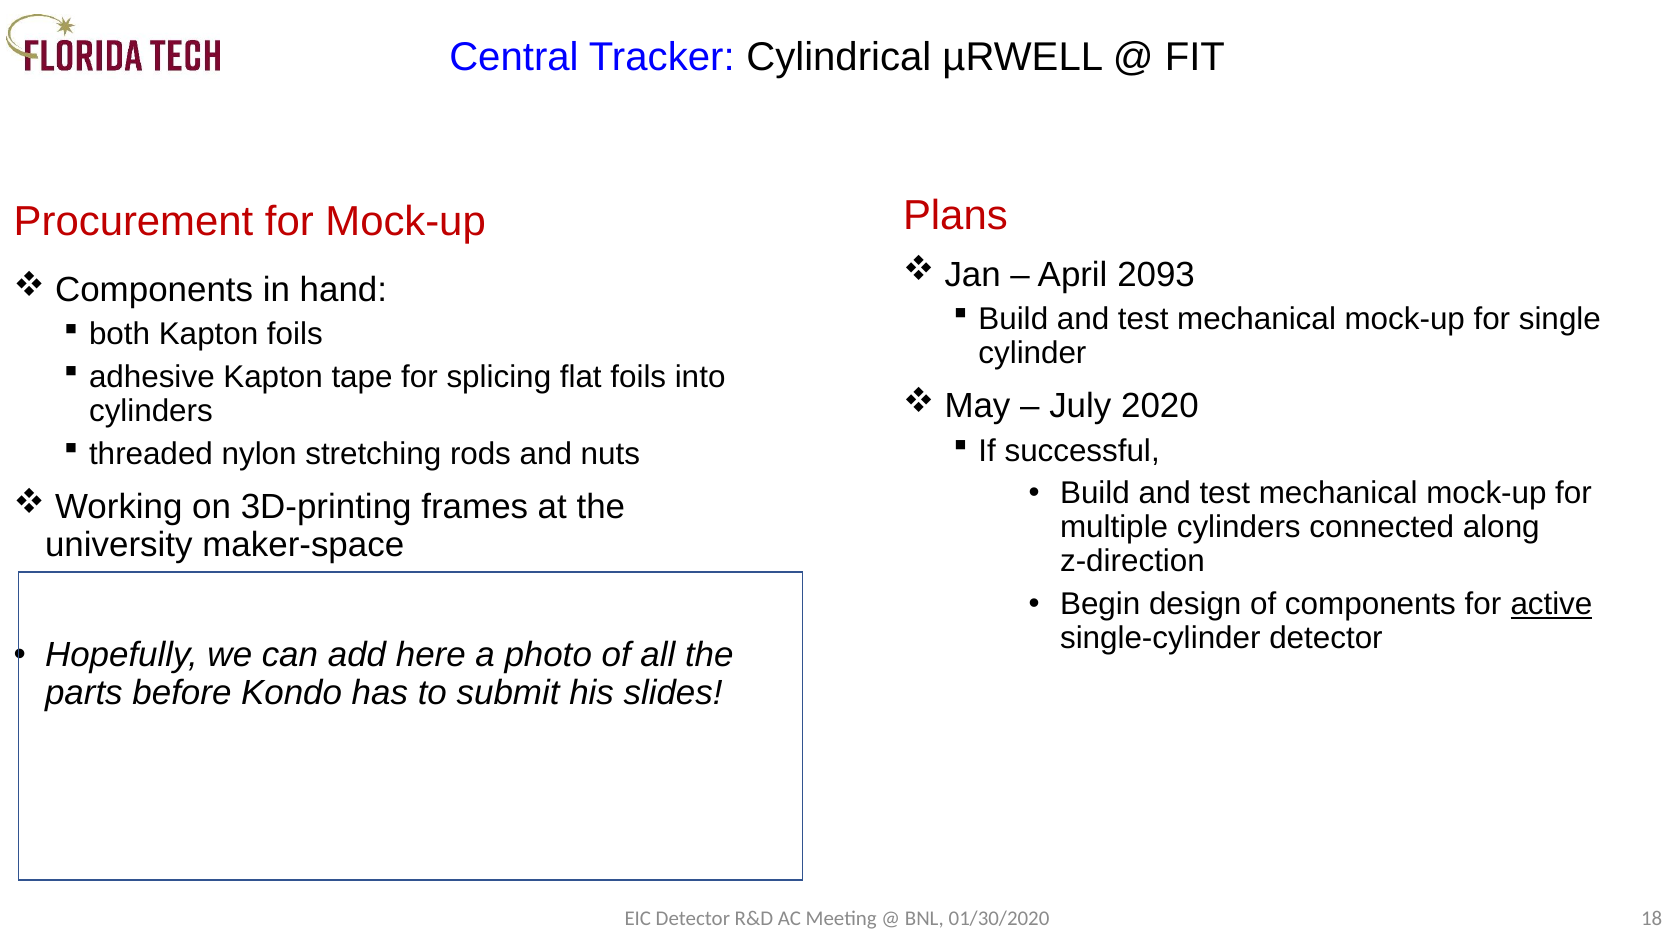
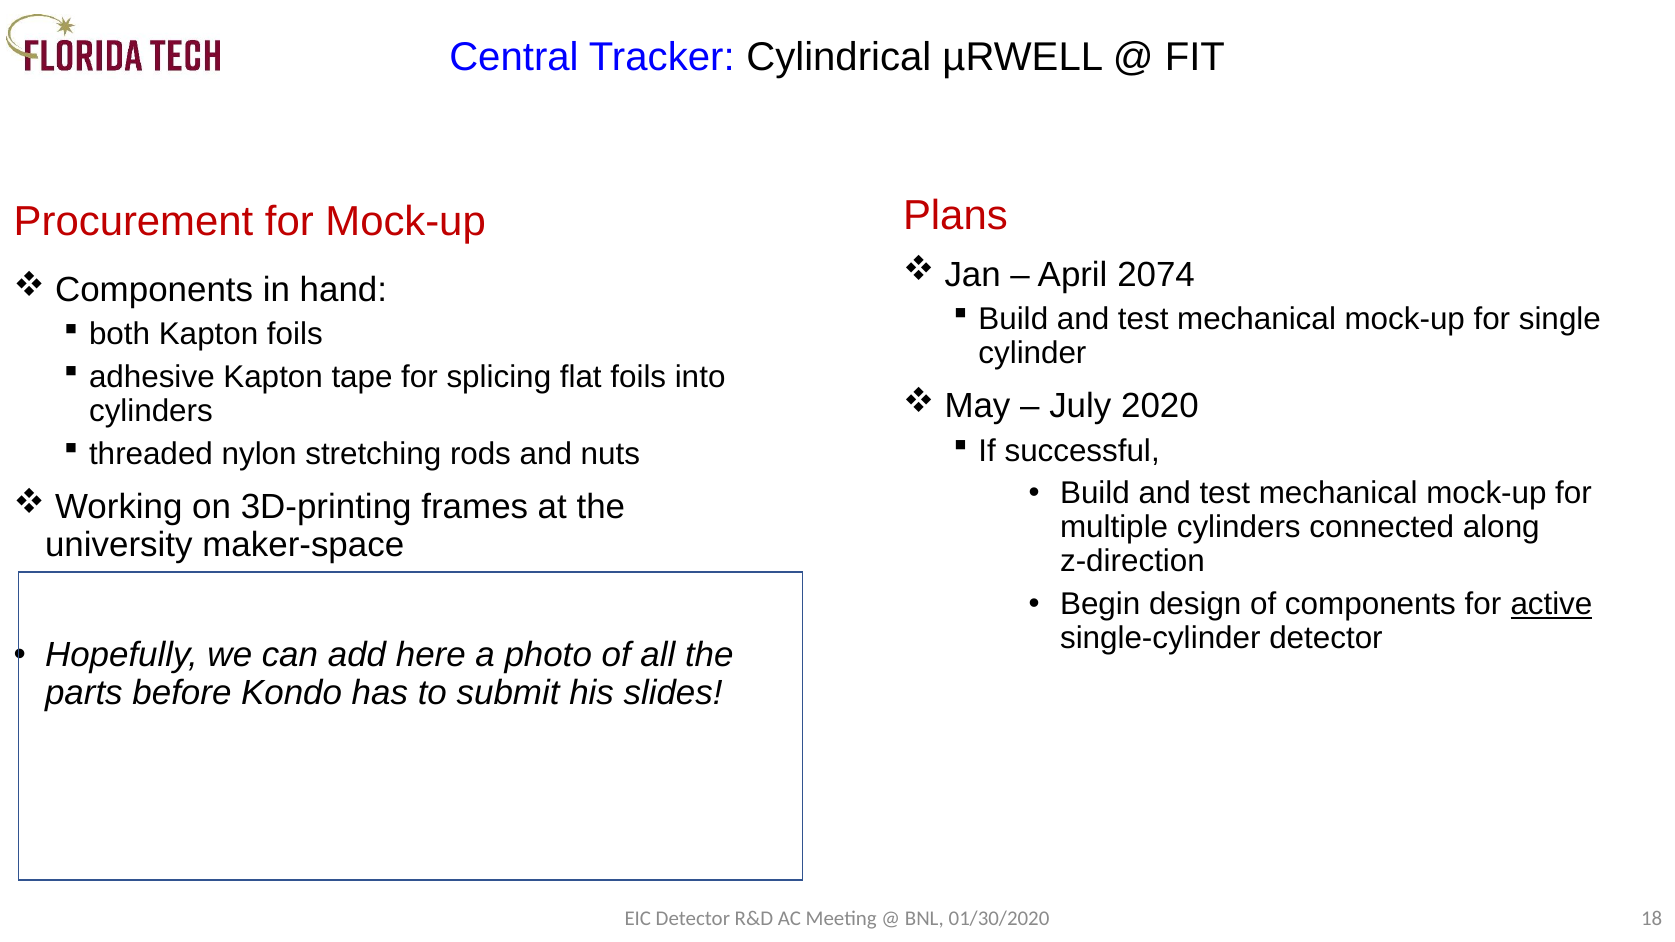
2093: 2093 -> 2074 (1156, 275)
